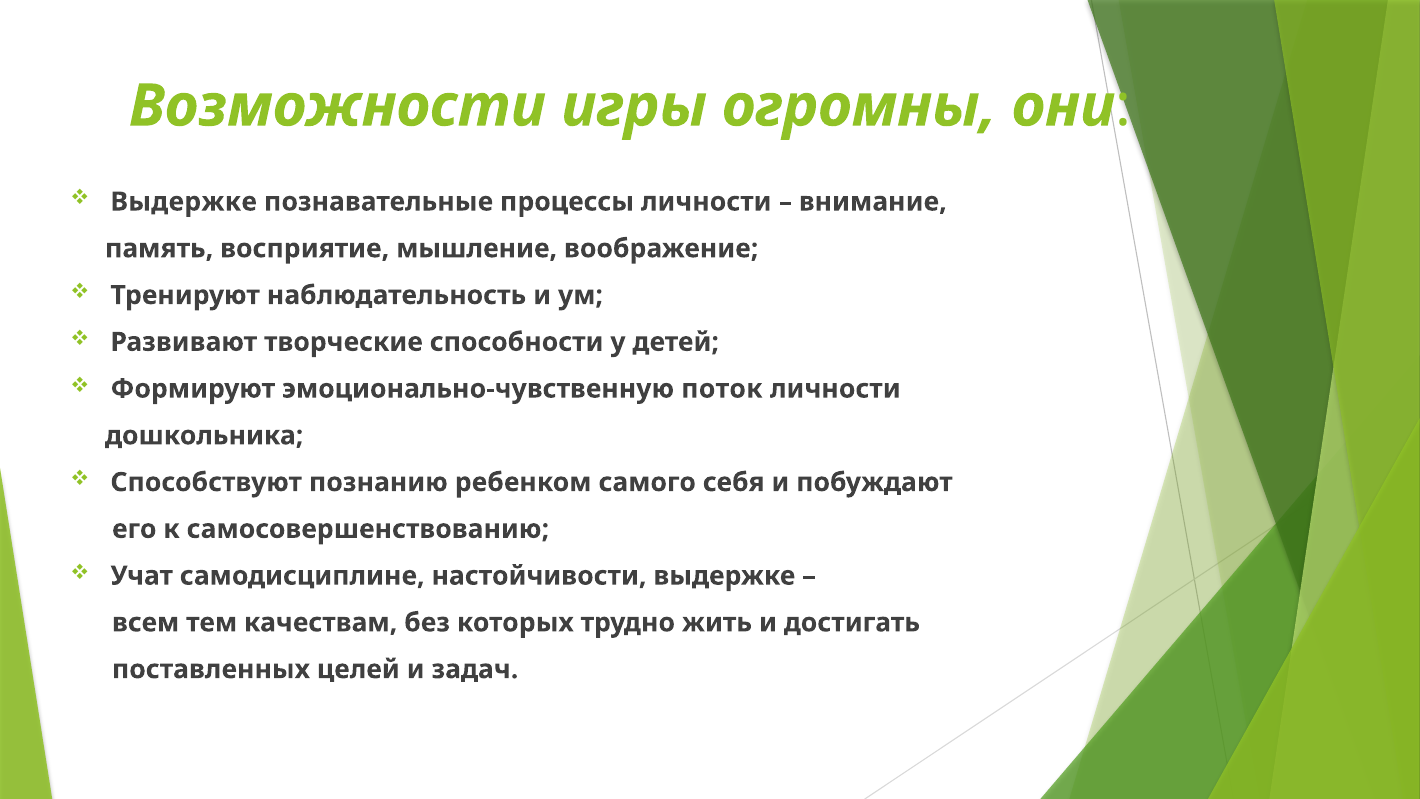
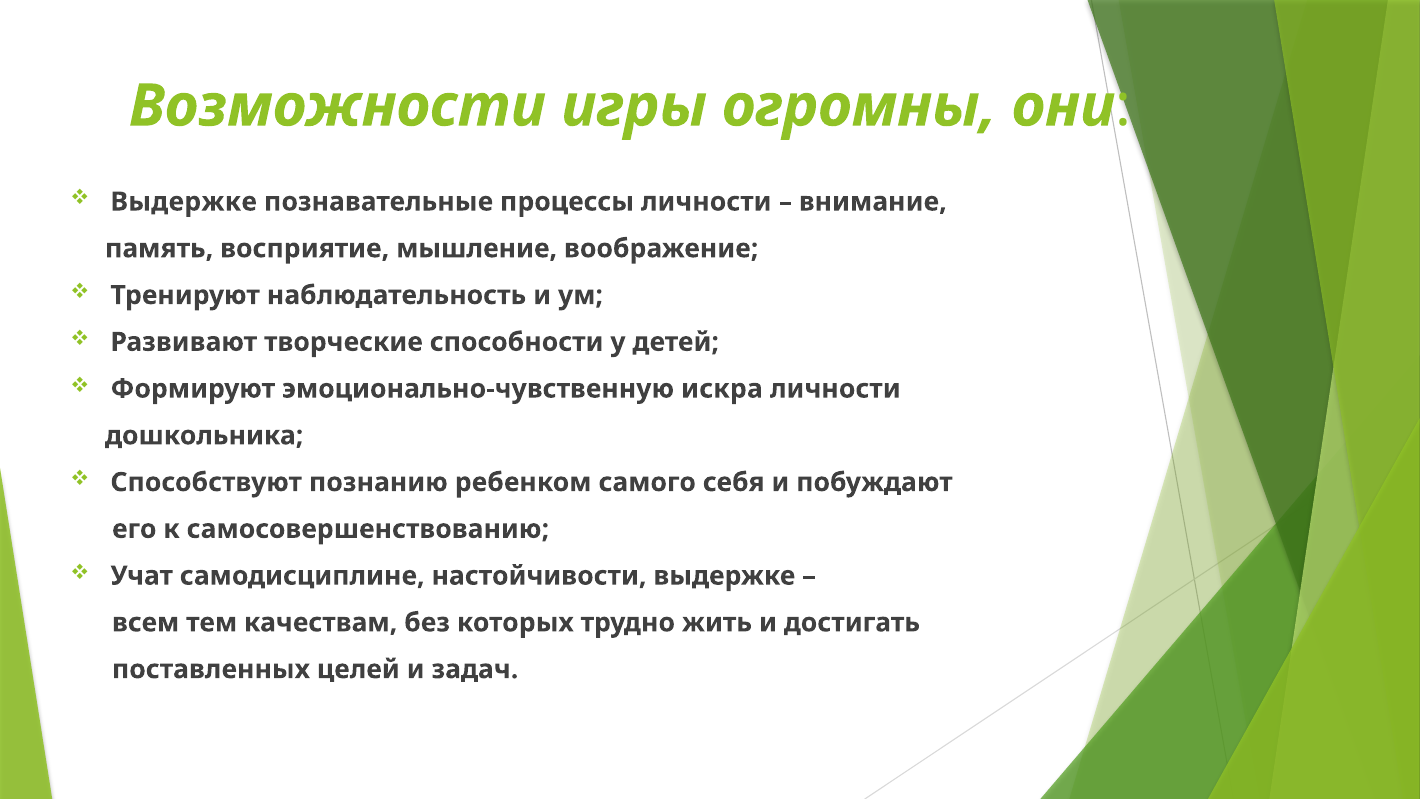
поток: поток -> искра (722, 389)
